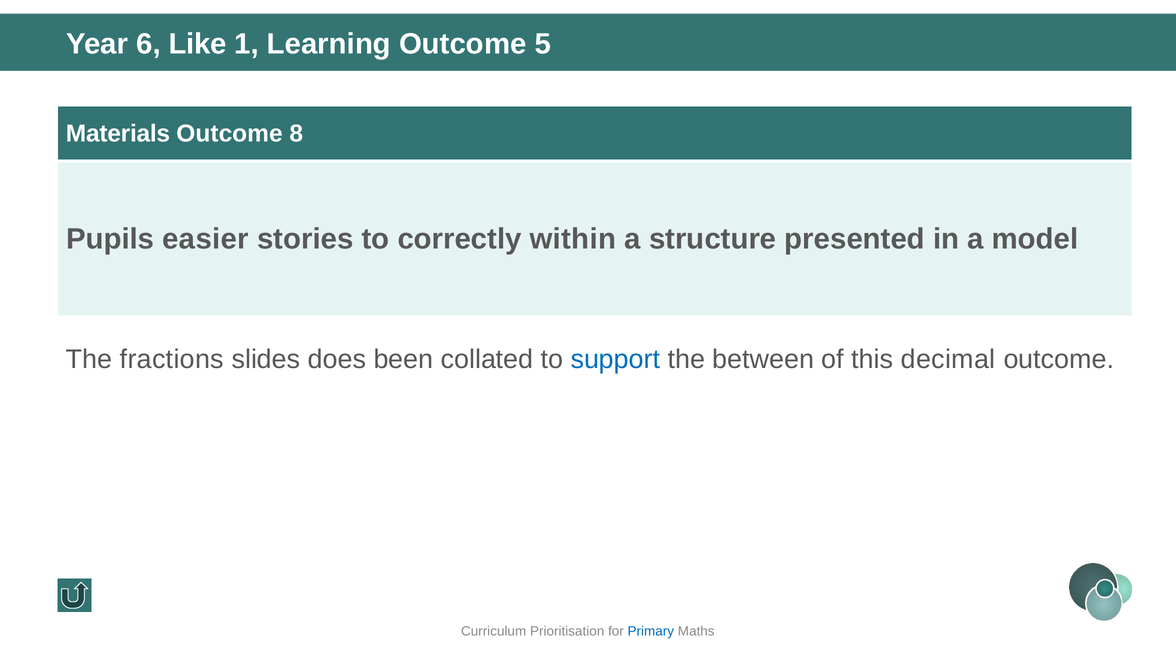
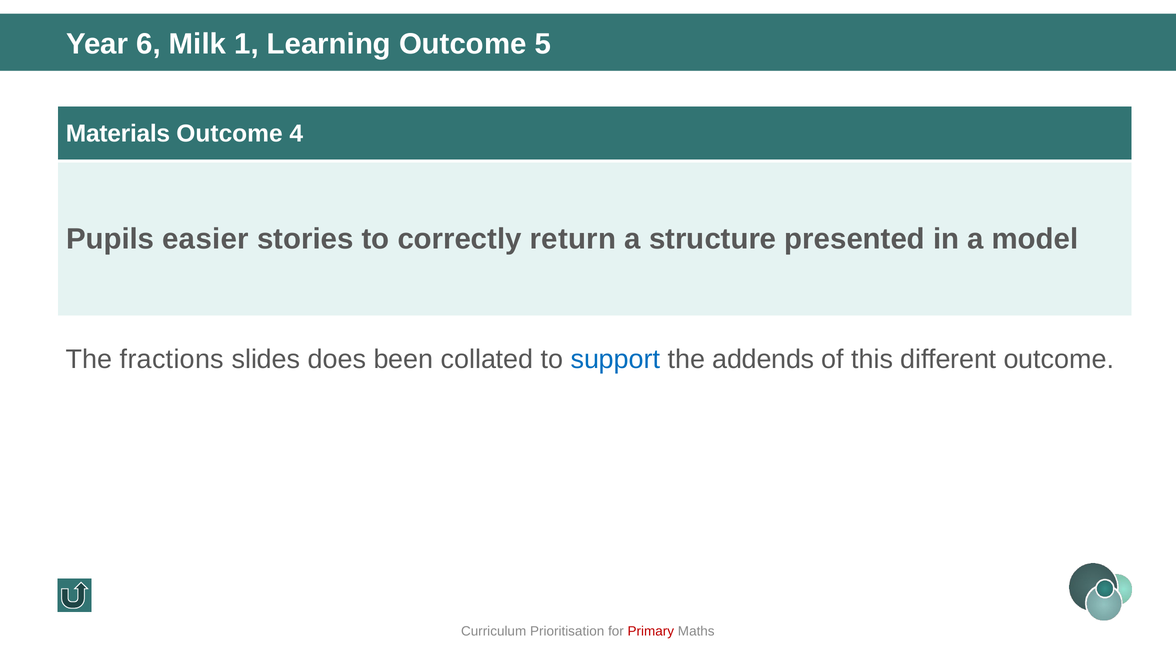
Like: Like -> Milk (197, 44)
8: 8 -> 4 (296, 134)
within: within -> return (573, 239)
between: between -> addends (763, 360)
decimal: decimal -> different (948, 360)
Primary colour: blue -> red (651, 632)
